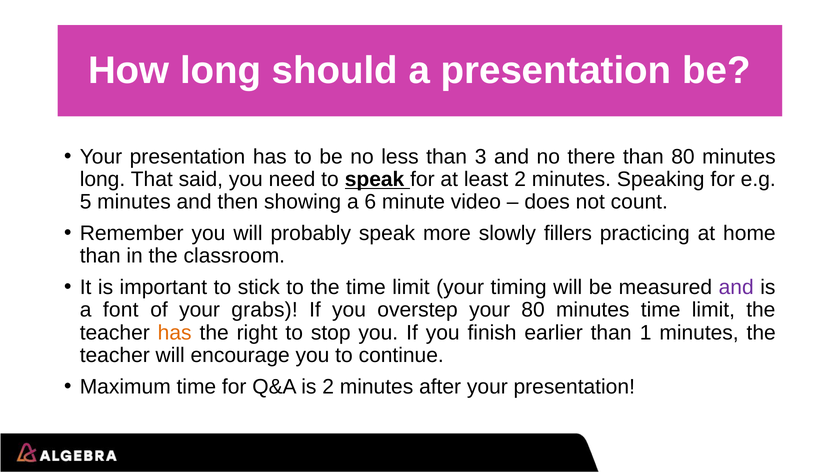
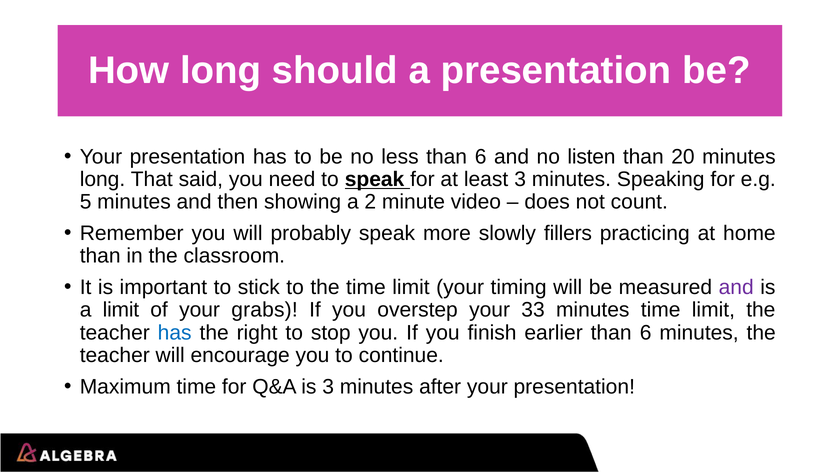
less than 3: 3 -> 6 (481, 157)
there: there -> listen (592, 157)
than 80: 80 -> 20 (683, 157)
least 2: 2 -> 3 (520, 180)
6: 6 -> 2 (370, 202)
a font: font -> limit (121, 310)
your 80: 80 -> 33 (533, 310)
has colour: orange -> blue (175, 333)
earlier than 1: 1 -> 6 (646, 333)
is 2: 2 -> 3 (328, 387)
